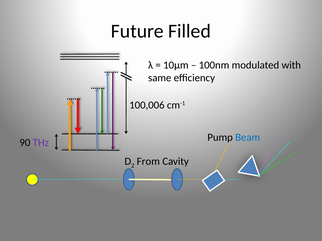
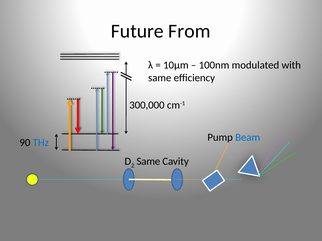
Filled: Filled -> From (189, 31)
100,006: 100,006 -> 300,000 (147, 105)
THz colour: purple -> blue (41, 143)
From: From -> Same (148, 162)
